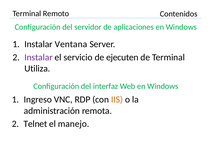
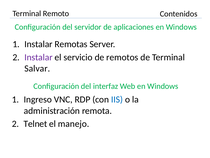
Ventana: Ventana -> Remotas (71, 44)
ejecuten: ejecuten -> remotos (122, 57)
Utiliza: Utiliza -> Salvar (37, 68)
IIS colour: orange -> blue (117, 99)
